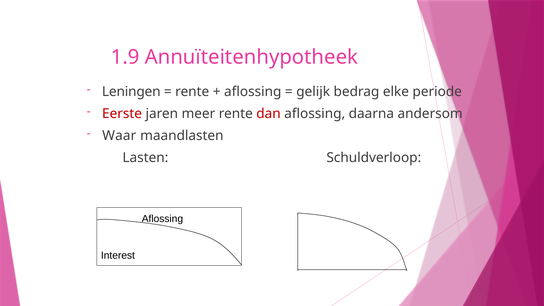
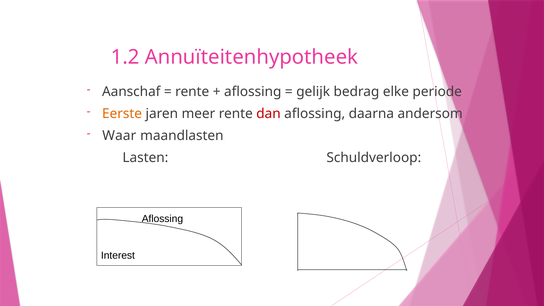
1.9: 1.9 -> 1.2 (125, 57)
Leningen: Leningen -> Aanschaf (131, 92)
Eerste colour: red -> orange (122, 114)
